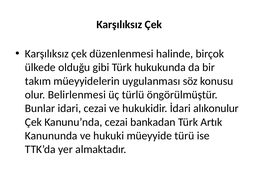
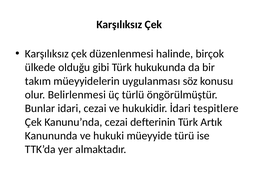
alıkonulur: alıkonulur -> tespitlere (216, 108)
bankadan: bankadan -> defterinin (153, 122)
